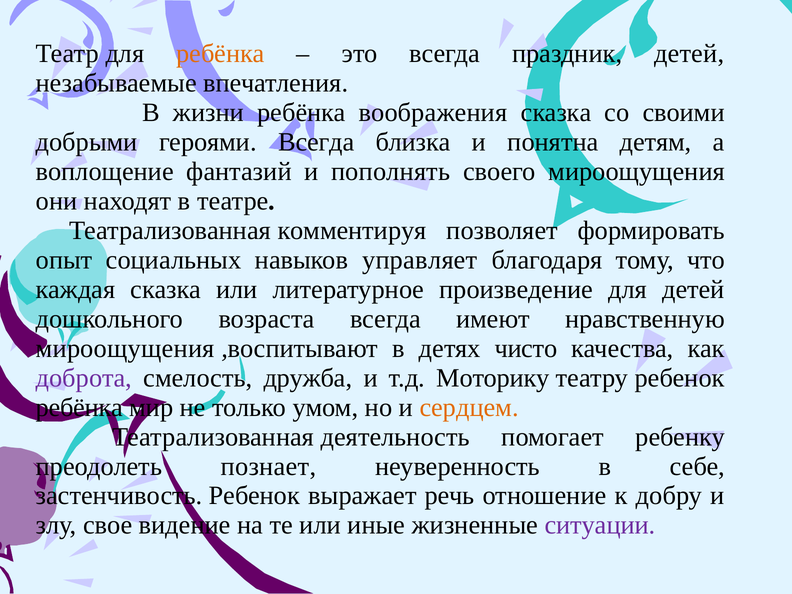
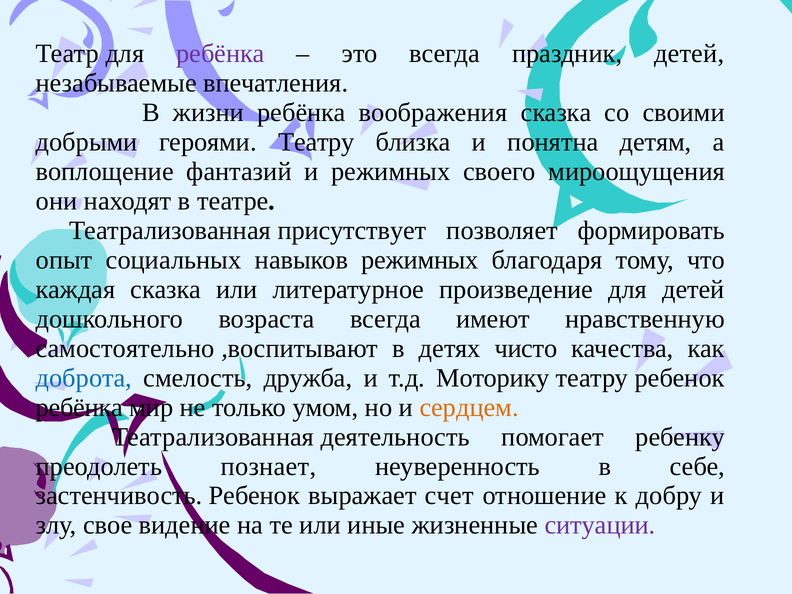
ребёнка colour: orange -> purple (220, 54)
героями Всегда: Всегда -> Театру (316, 142)
и пополнять: пополнять -> режимных (391, 172)
комментируя: комментируя -> присутствует (352, 231)
навыков управляет: управляет -> режимных (420, 260)
мироощущения: мироощущения -> самостоятельно (125, 348)
доброта colour: purple -> blue (84, 378)
речь: речь -> счет (449, 496)
